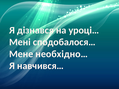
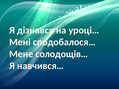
необхідно…: необхідно… -> солодощів… (62, 54)
